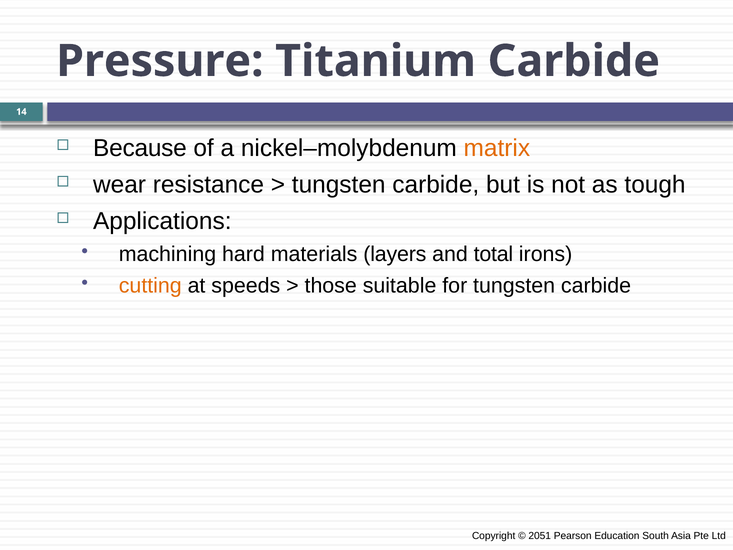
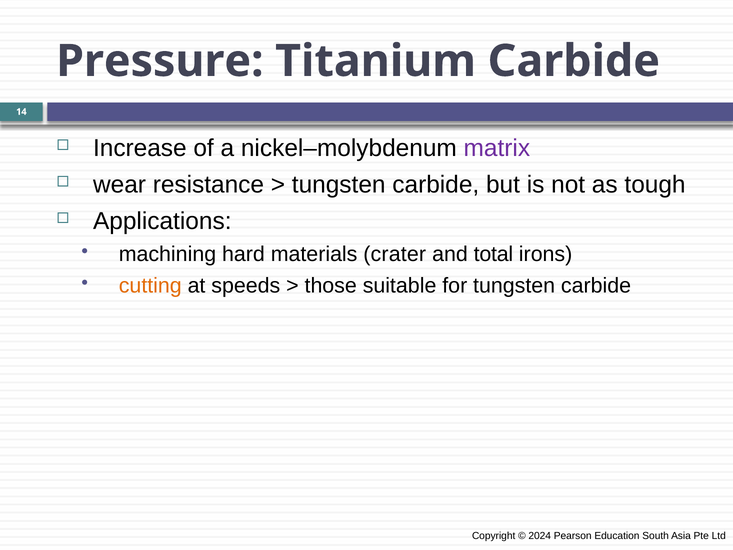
Because: Because -> Increase (140, 148)
matrix colour: orange -> purple (497, 148)
layers: layers -> crater (395, 254)
2051: 2051 -> 2024 (540, 535)
